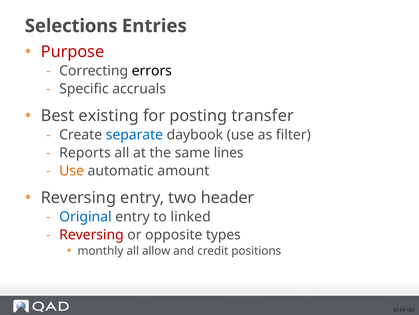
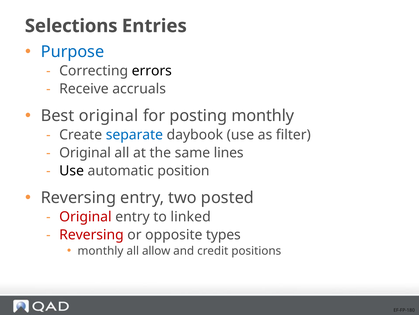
Purpose colour: red -> blue (73, 52)
Specific: Specific -> Receive (84, 89)
Best existing: existing -> original (109, 115)
posting transfer: transfer -> monthly (263, 115)
Reports: Reports -> Original (85, 152)
Use colour: orange -> black (72, 170)
amount: amount -> position (183, 170)
header: header -> posted (227, 197)
Original colour: blue -> red (85, 216)
